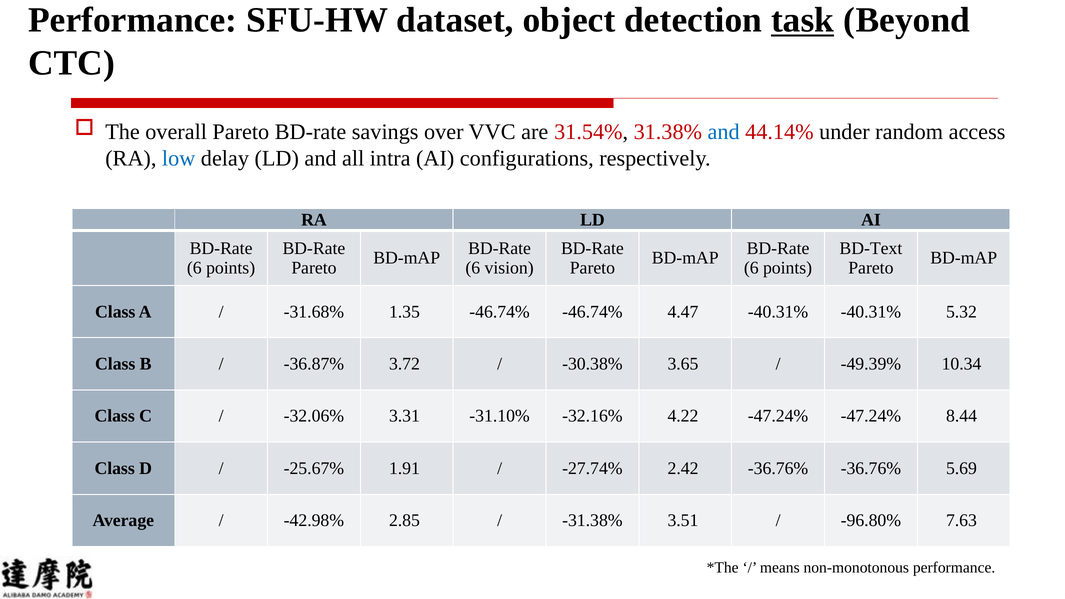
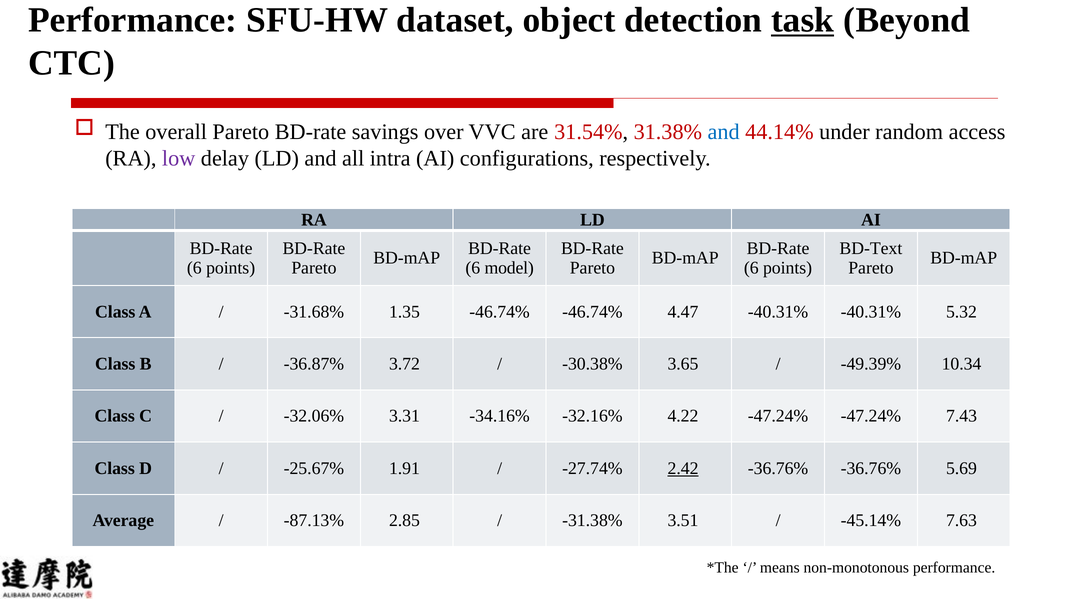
low colour: blue -> purple (179, 158)
vision: vision -> model (509, 268)
-31.10%: -31.10% -> -34.16% (500, 416)
8.44: 8.44 -> 7.43 (962, 416)
2.42 underline: none -> present (683, 468)
-42.98%: -42.98% -> -87.13% (314, 521)
-96.80%: -96.80% -> -45.14% (871, 521)
